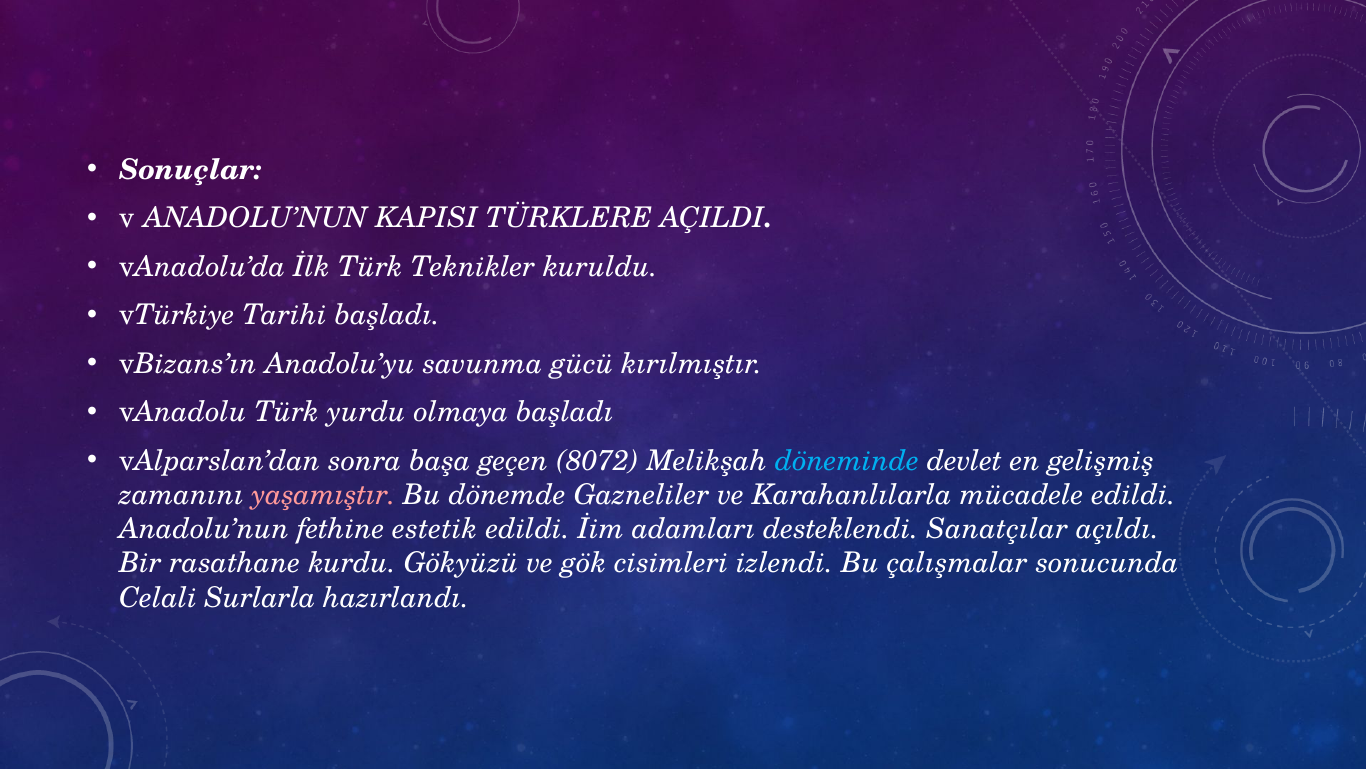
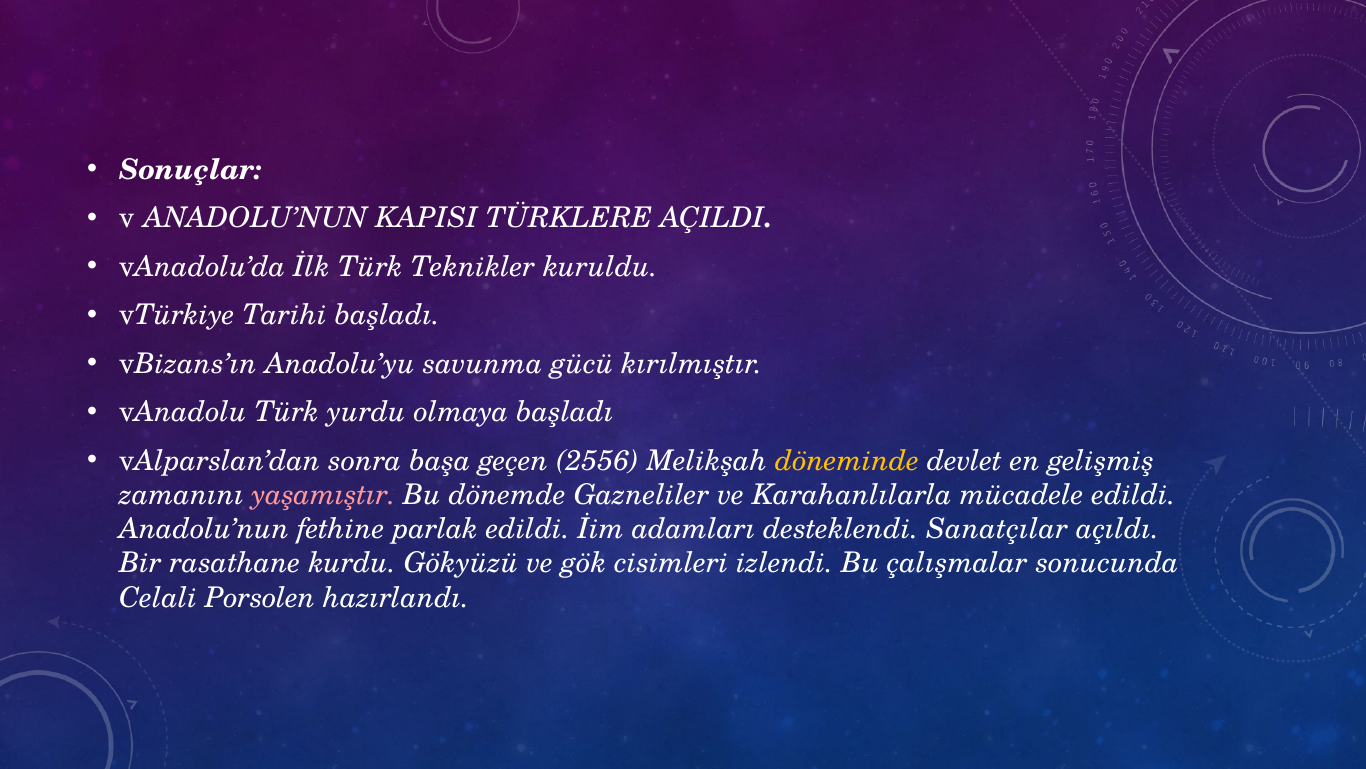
8072: 8072 -> 2556 (598, 460)
döneminde colour: light blue -> yellow (847, 460)
estetik: estetik -> parlak (436, 529)
Surlarla: Surlarla -> Porsolen (260, 597)
